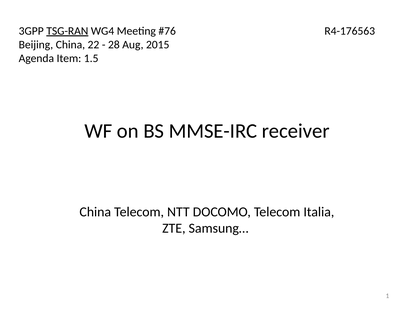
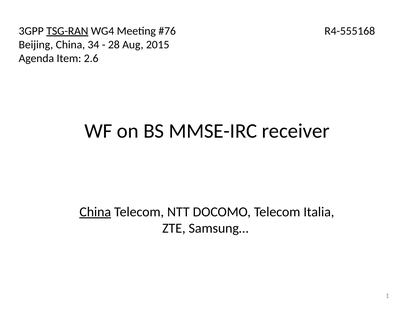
R4-176563: R4-176563 -> R4-555168 (350, 31)
22: 22 -> 34 (93, 45)
1.5: 1.5 -> 2.6 (91, 59)
China underline: none -> present (95, 212)
